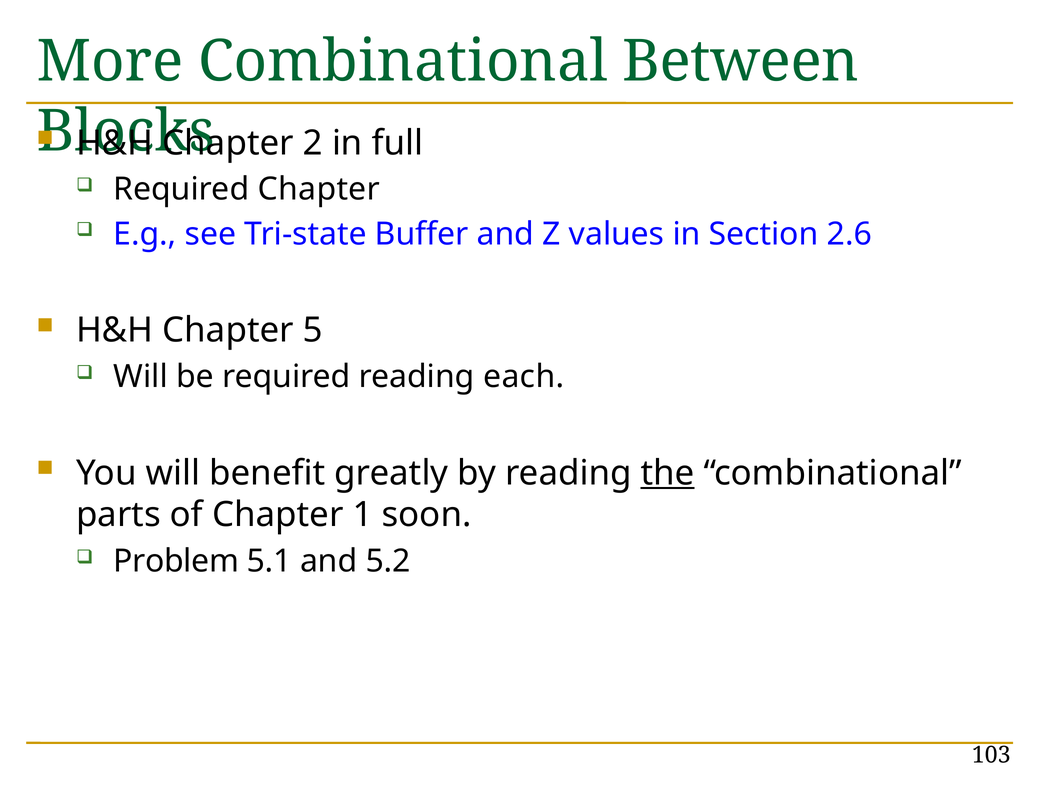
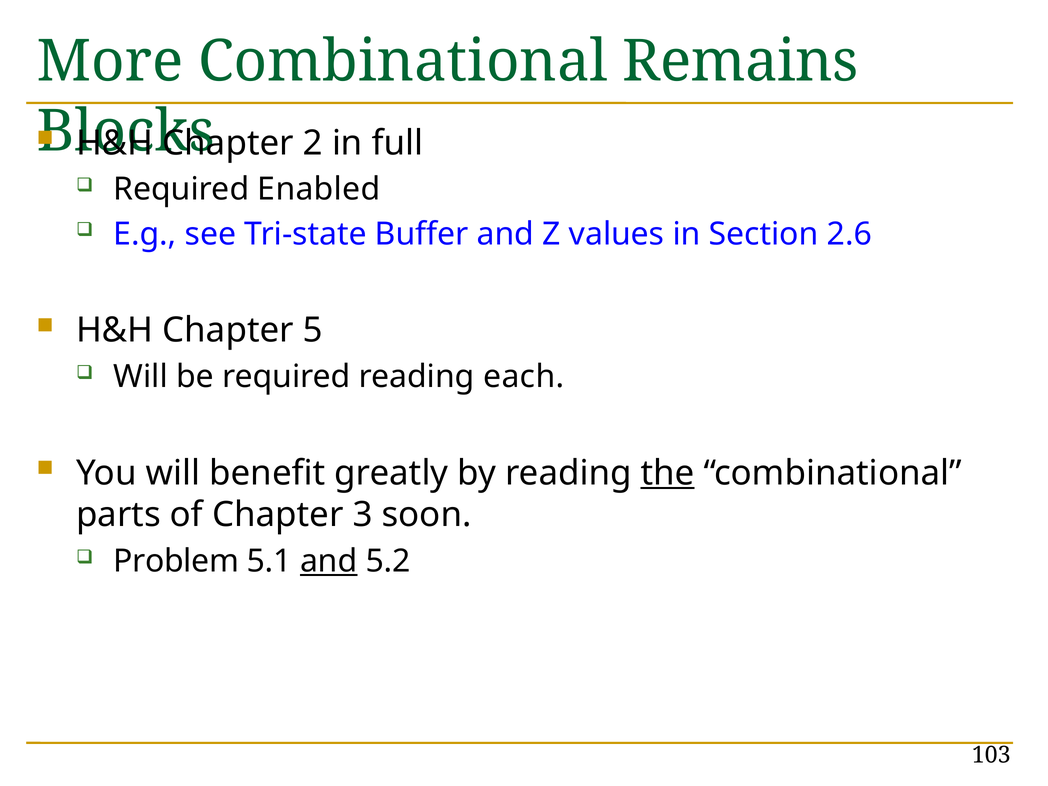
Between: Between -> Remains (741, 62)
Required Chapter: Chapter -> Enabled (319, 189)
1: 1 -> 3 (363, 515)
and underline: none -> present (329, 561)
